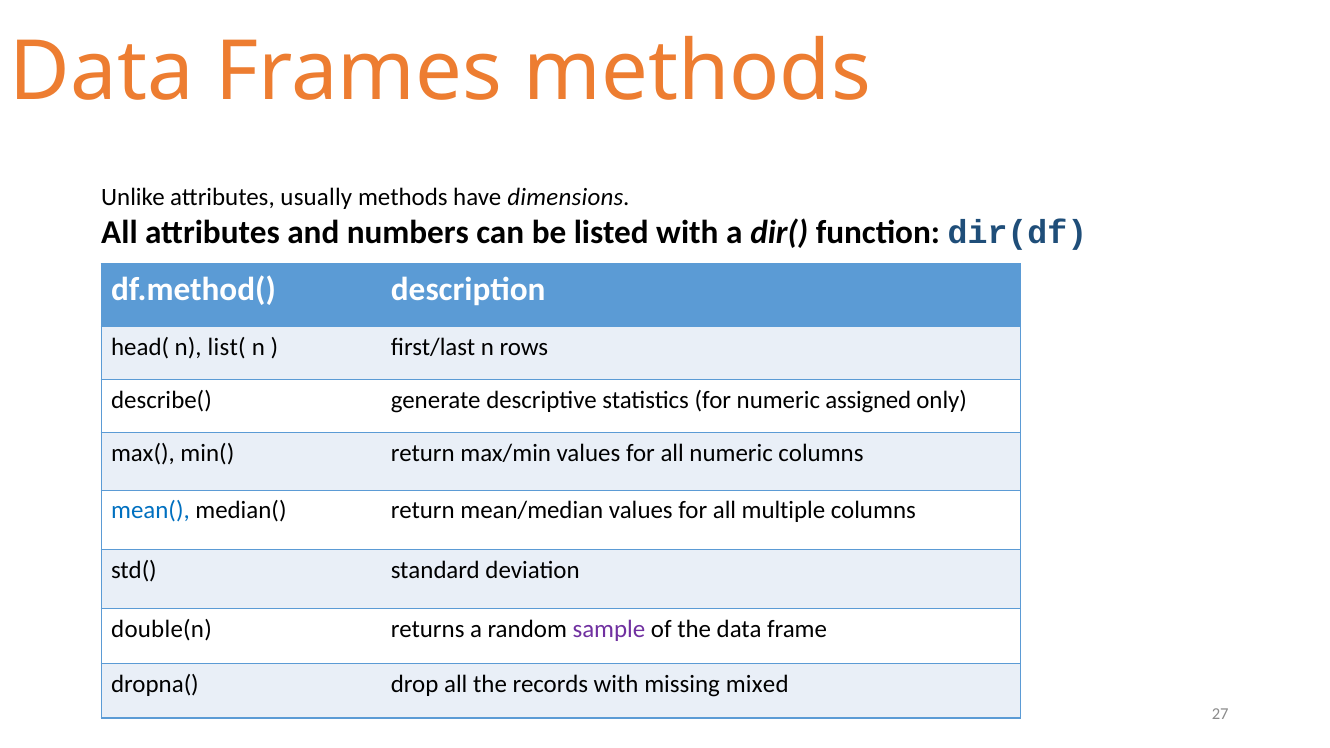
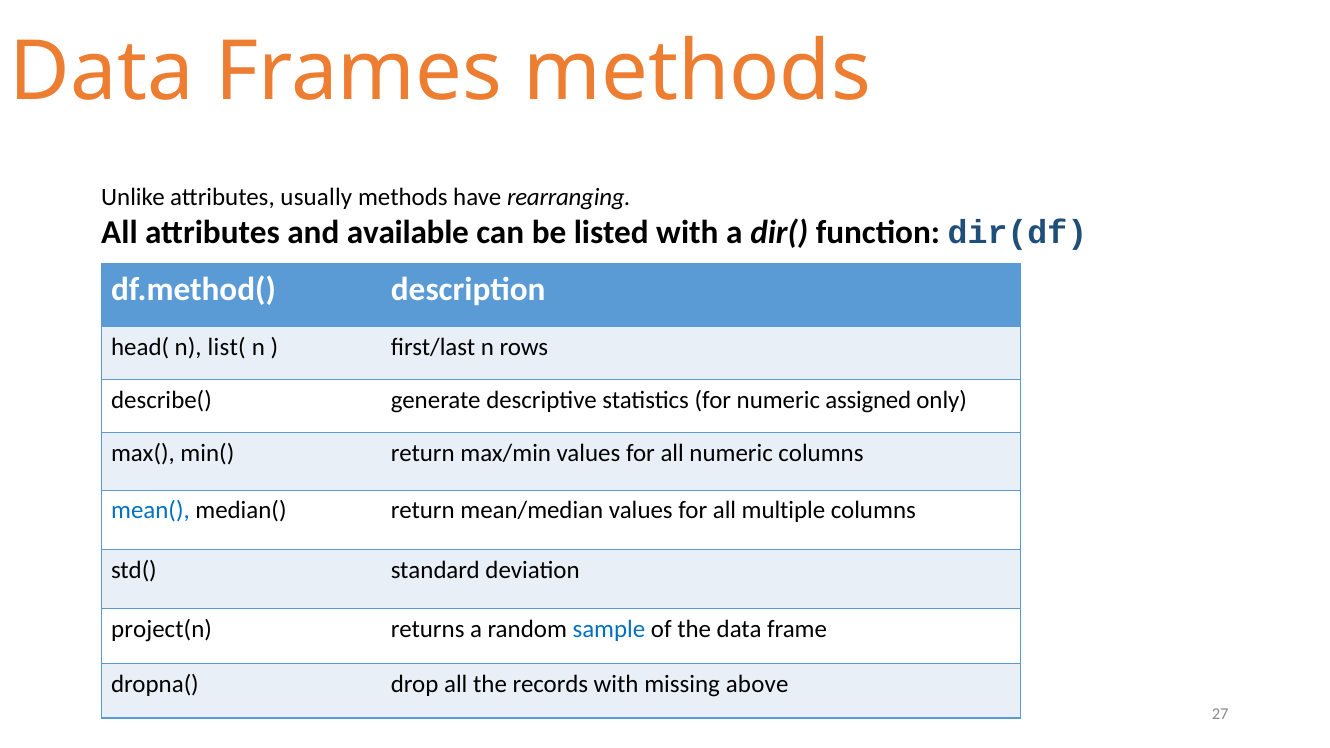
dimensions: dimensions -> rearranging (569, 197)
numbers: numbers -> available (408, 233)
double(n: double(n -> project(n (162, 629)
sample colour: purple -> blue (609, 629)
mixed: mixed -> above (757, 684)
